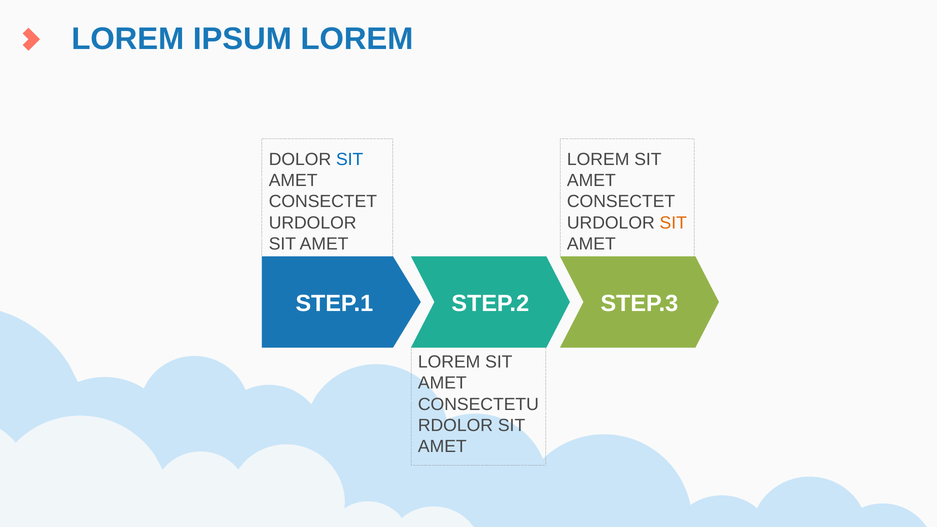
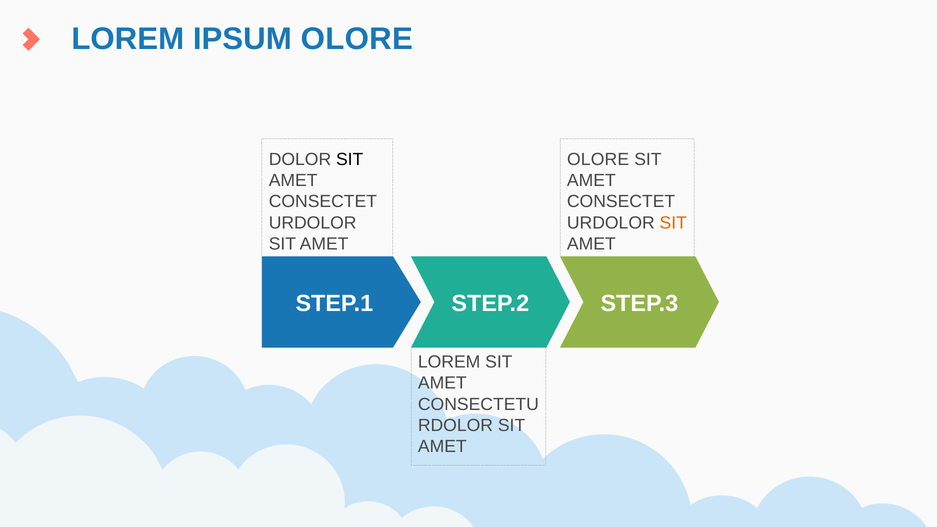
IPSUM LOREM: LOREM -> OLORE (357, 39)
SIT colour: blue -> black (350, 160)
LOREM: LOREM -> OLORE (598, 160)
